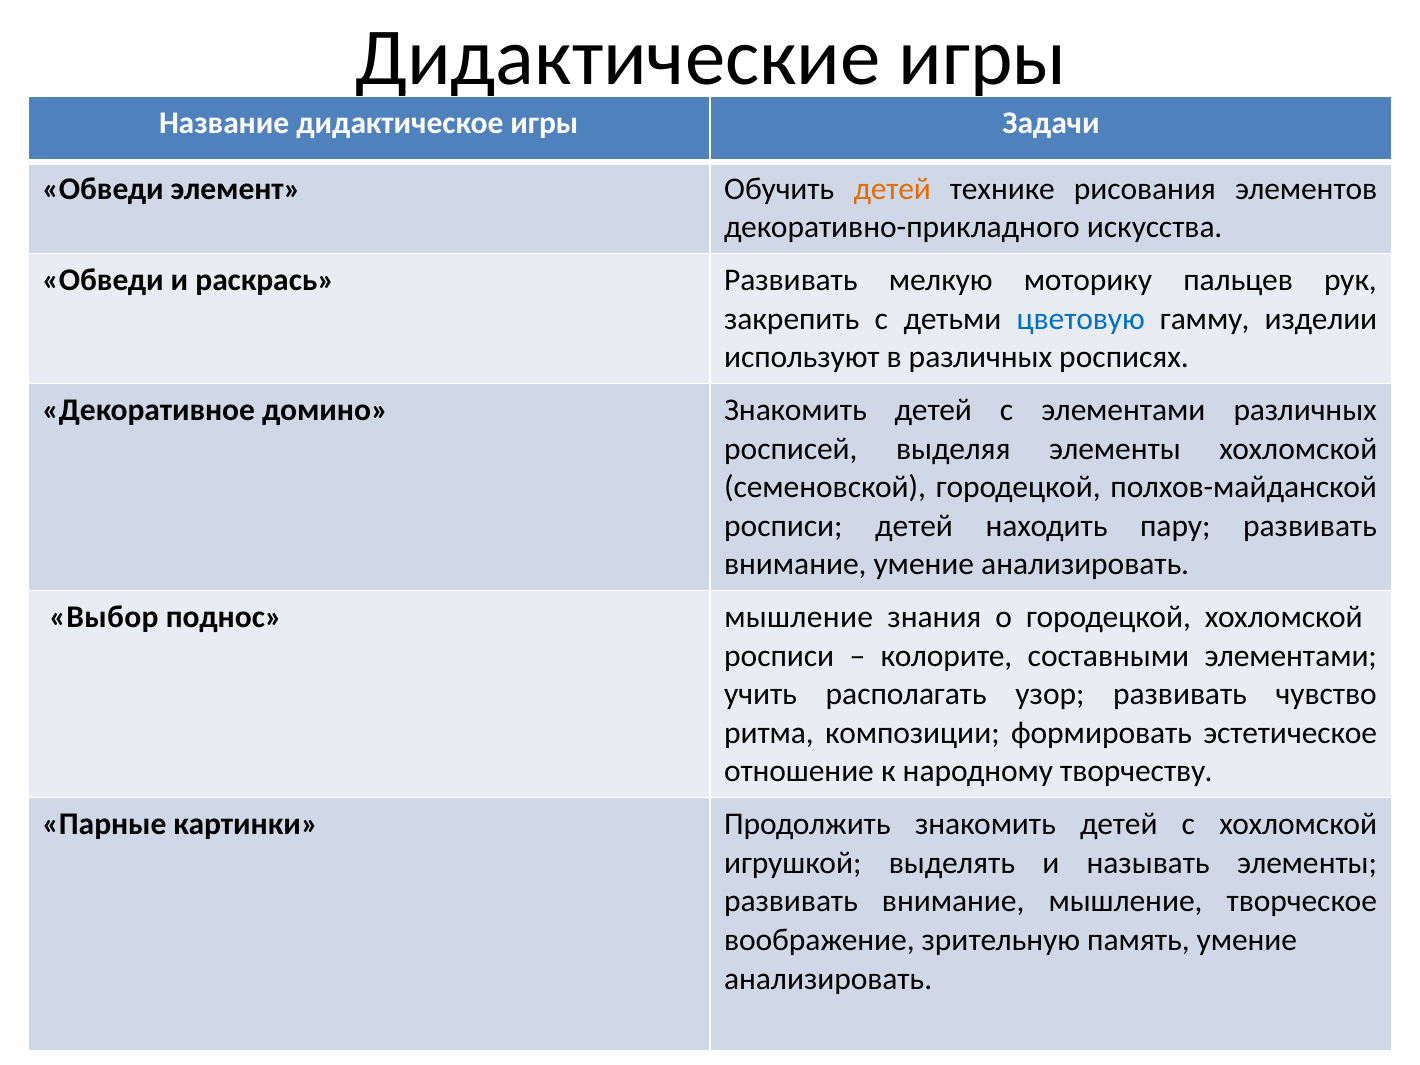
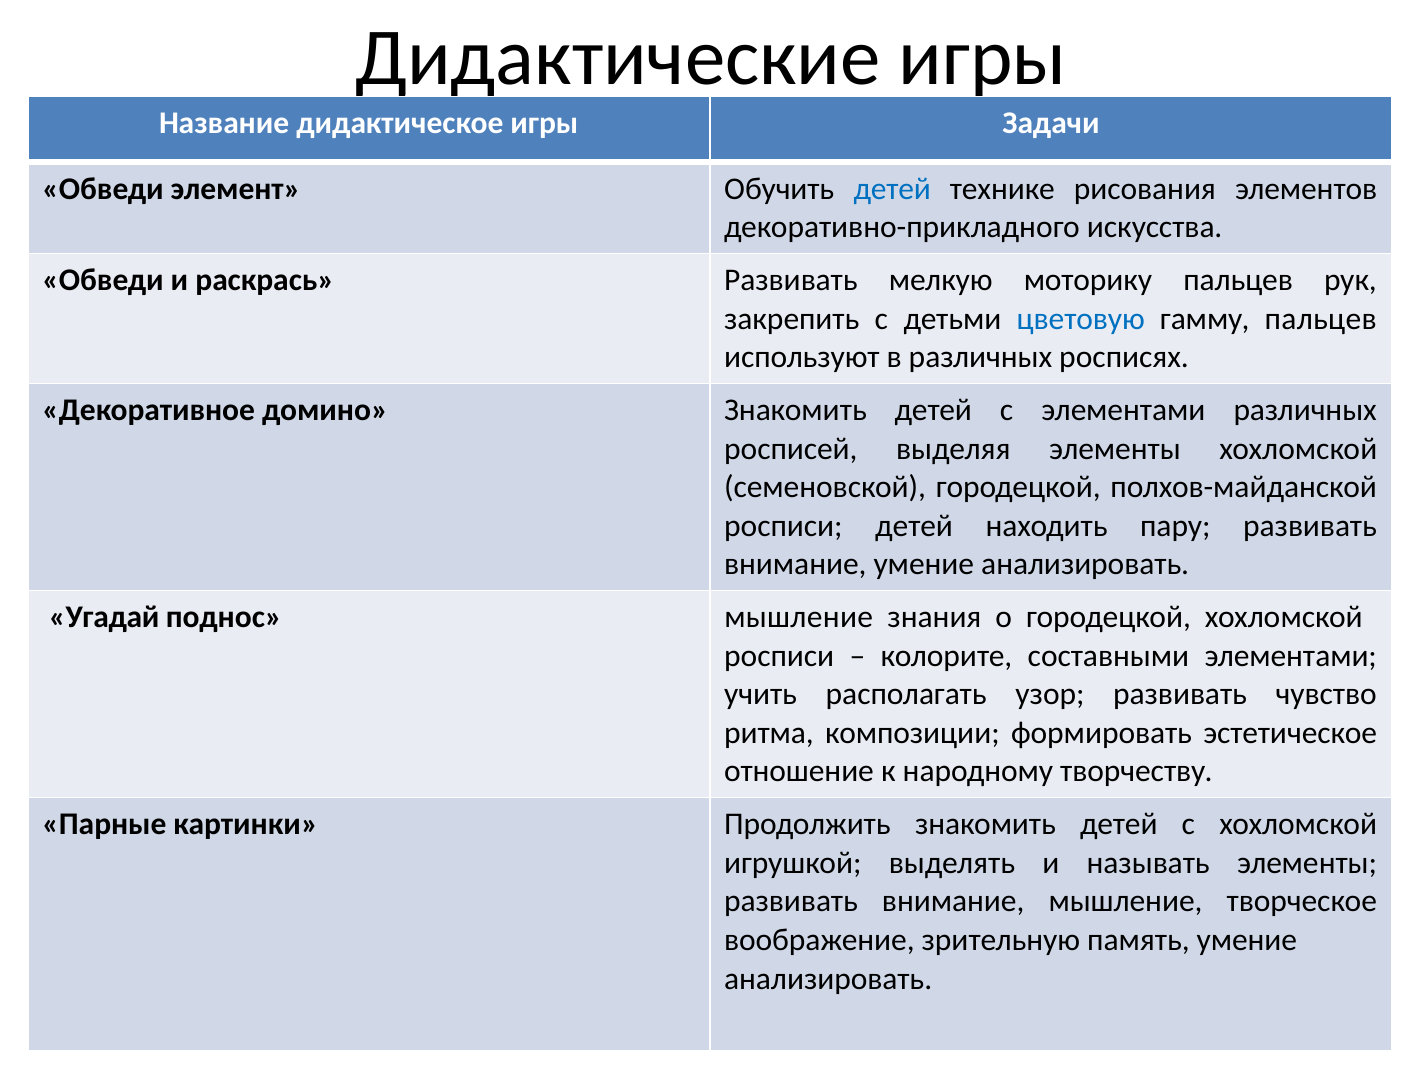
детей colour: orange -> blue (892, 189)
гамму изделии: изделии -> пальцев (1321, 319)
Выбор: Выбор -> Угадай (104, 617)
